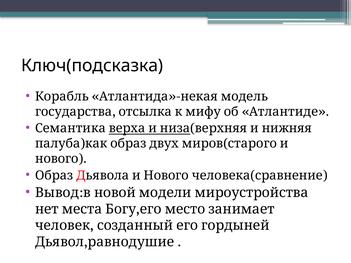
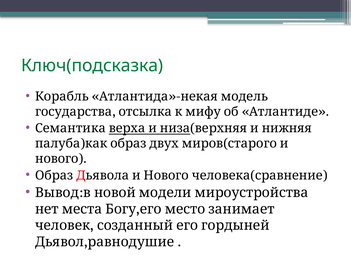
Ключ(подсказка colour: black -> green (92, 66)
